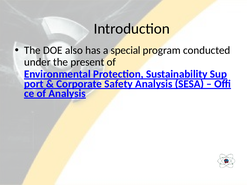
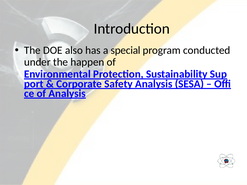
present: present -> happen (87, 62)
